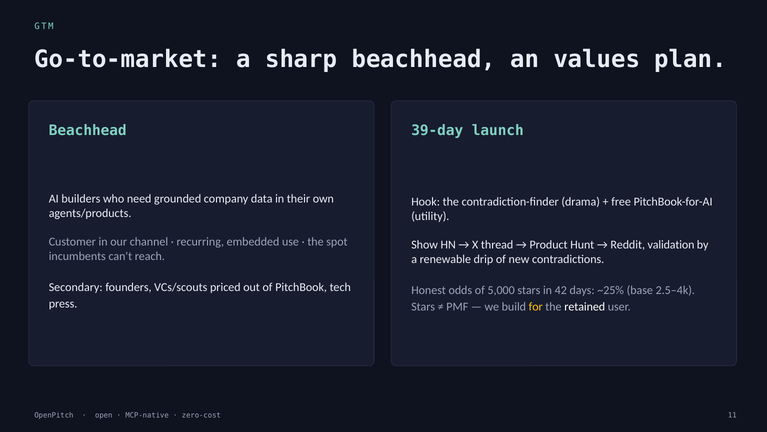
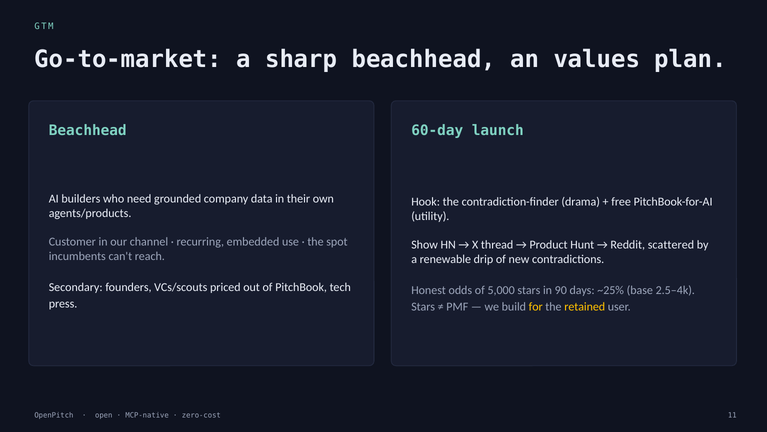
39-day: 39-day -> 60-day (437, 130)
validation: validation -> scattered (671, 245)
42: 42 -> 90 (561, 290)
retained colour: white -> yellow (585, 306)
